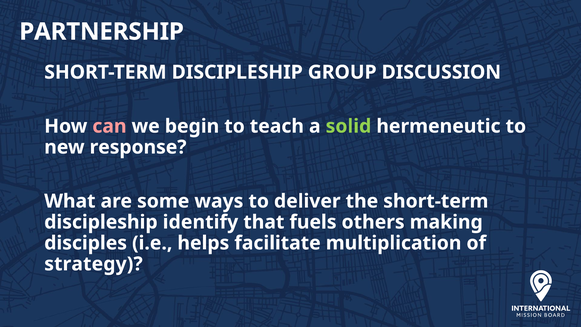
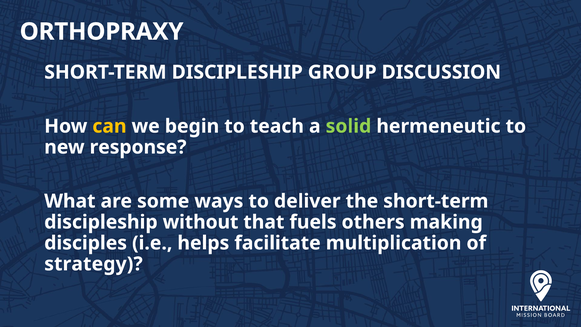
PARTNERSHIP: PARTNERSHIP -> ORTHOPRAXY (102, 32)
can colour: pink -> yellow (109, 126)
identify: identify -> without (201, 222)
